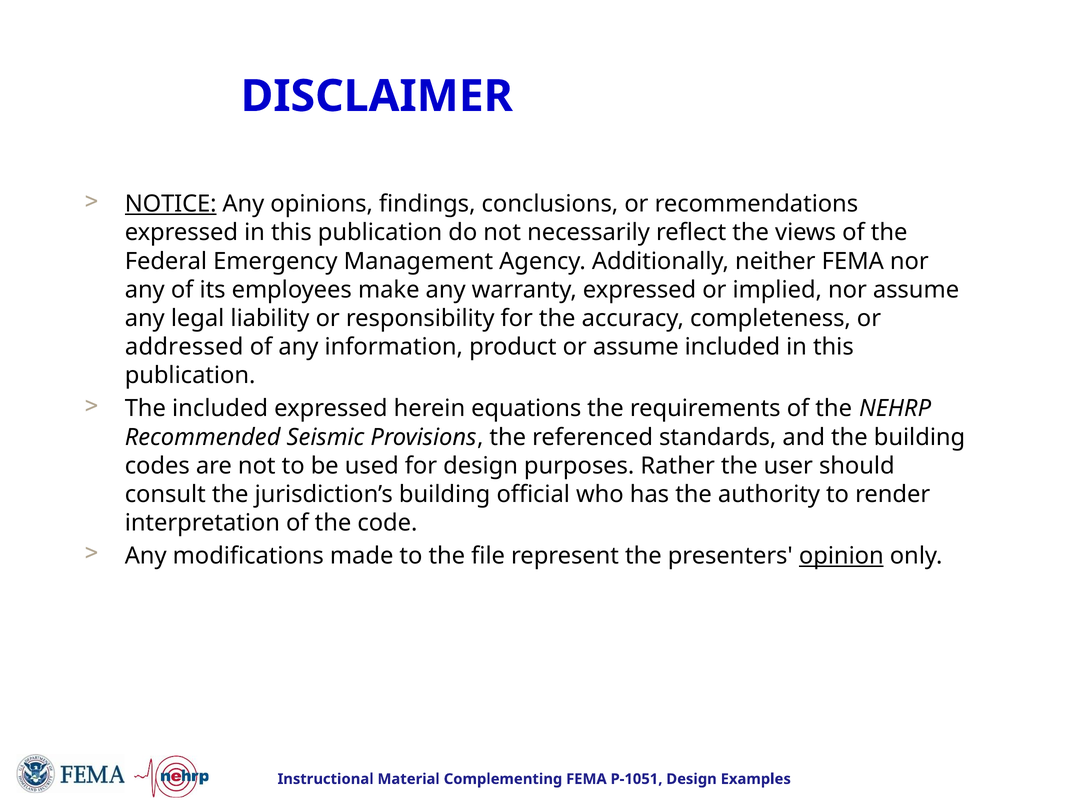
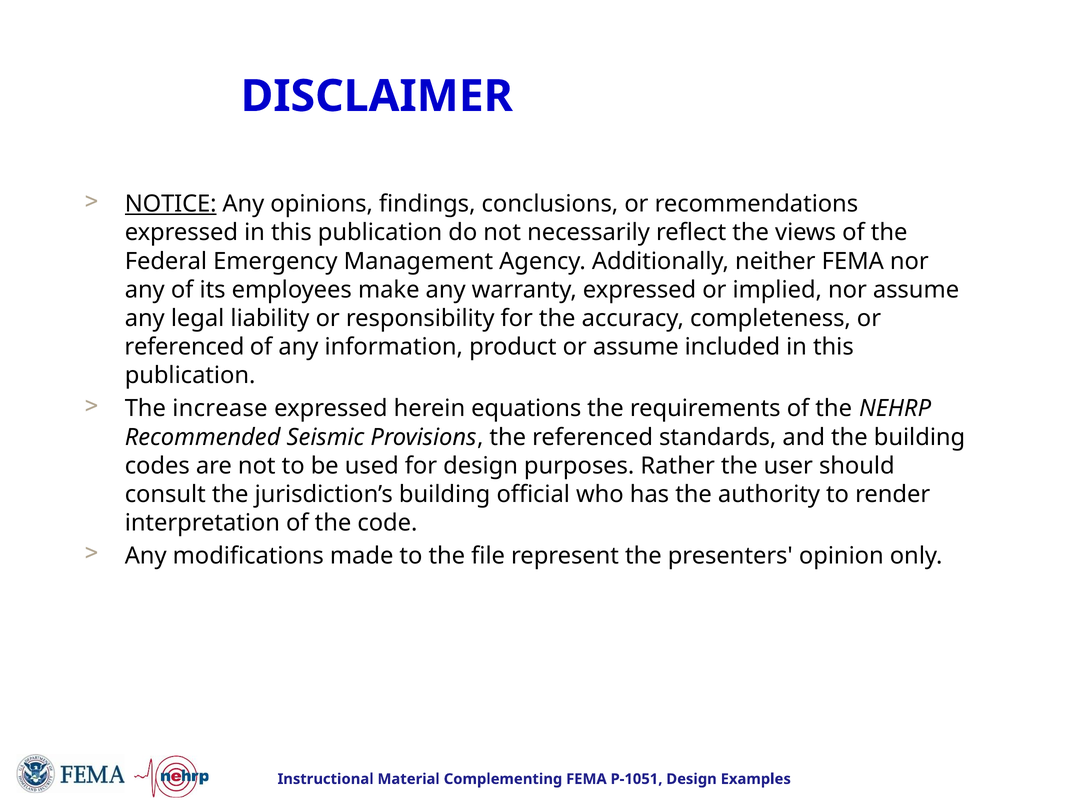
addressed: addressed -> referenced (184, 347)
The included: included -> increase (220, 408)
opinion underline: present -> none (841, 556)
